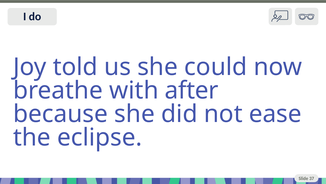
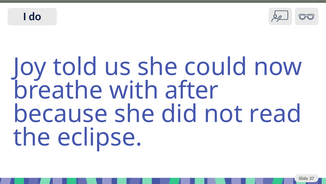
ease: ease -> read (275, 114)
